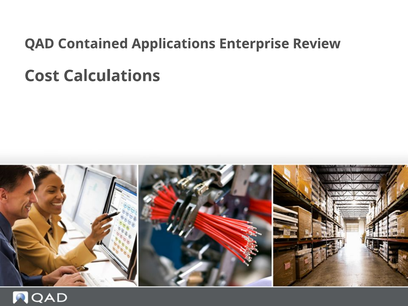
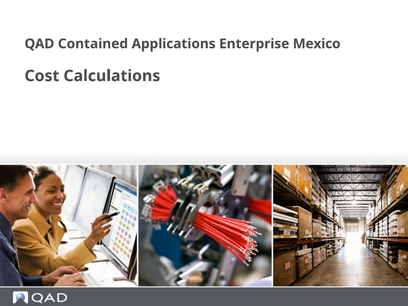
Review: Review -> Mexico (317, 44)
